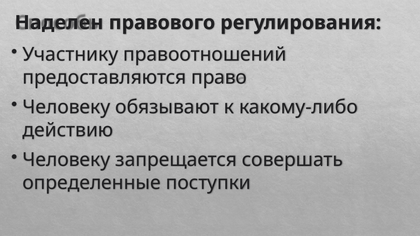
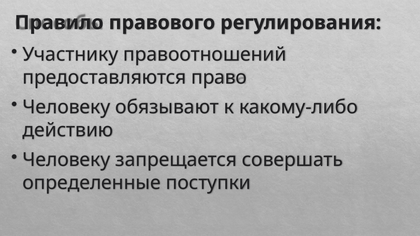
Наделен: Наделен -> Правило (59, 23)
